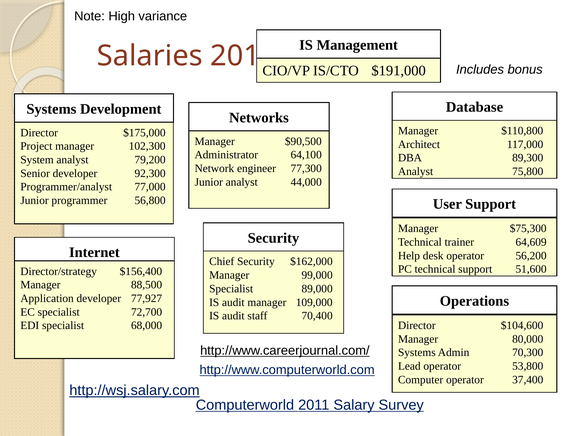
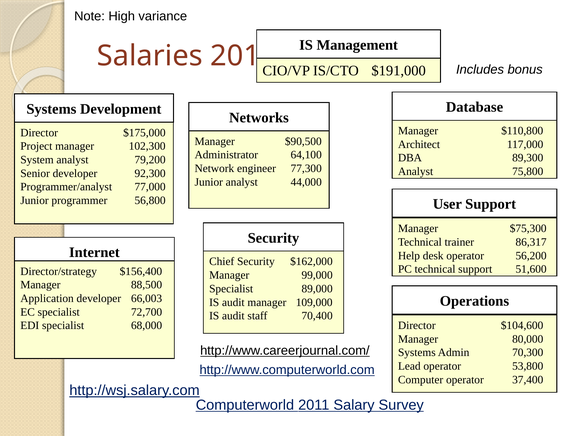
64,609: 64,609 -> 86,317 (531, 242)
77,927: 77,927 -> 66,003 (147, 298)
